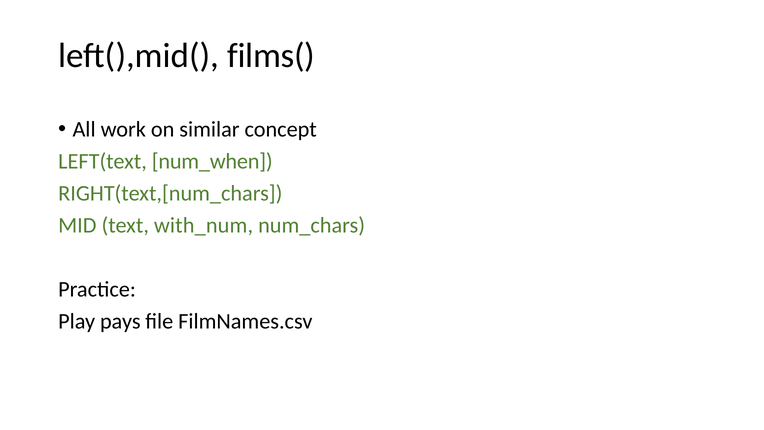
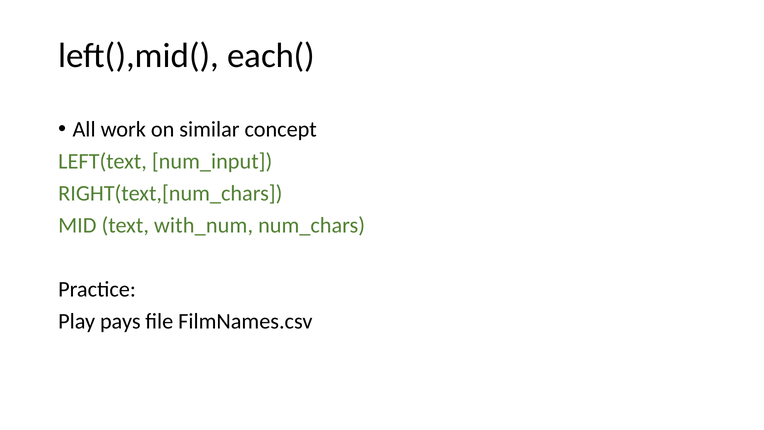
films(: films( -> each( (271, 56)
num_when: num_when -> num_input (212, 161)
